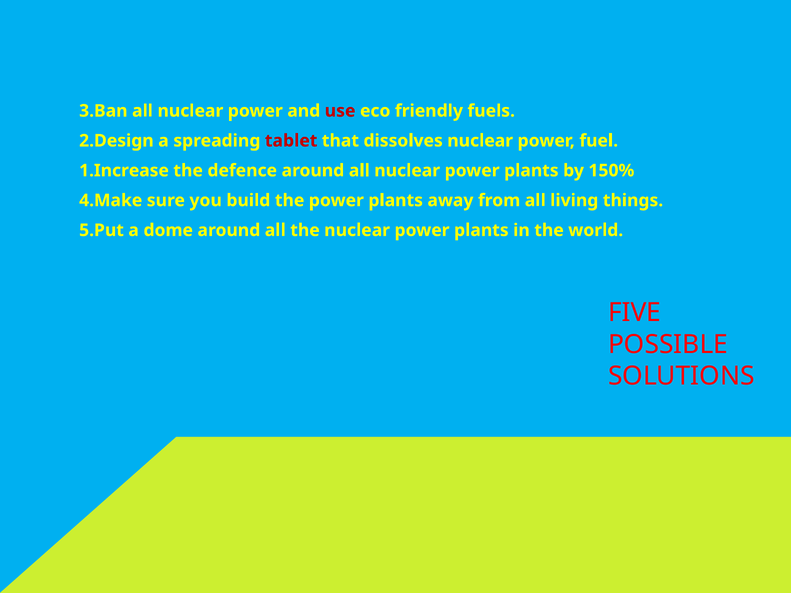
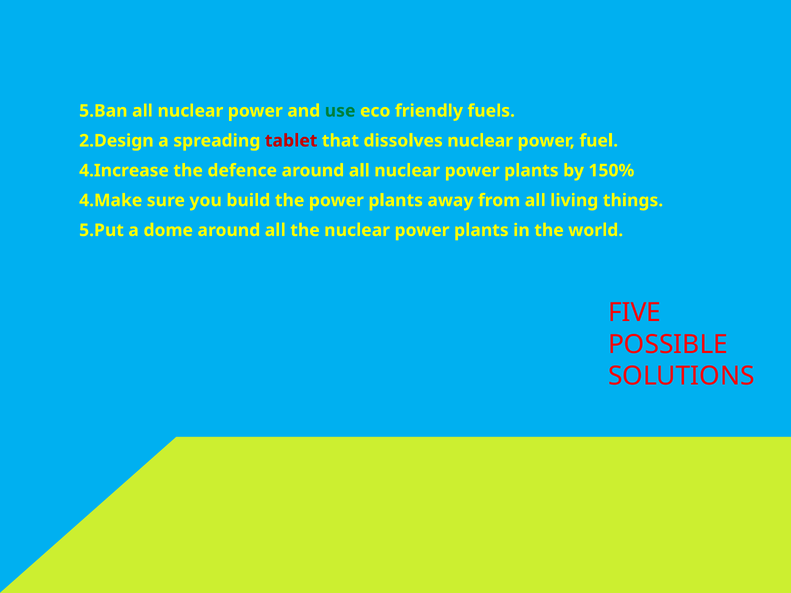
3.Ban: 3.Ban -> 5.Ban (103, 111)
use colour: red -> green (340, 111)
1.Increase: 1.Increase -> 4.Increase (124, 171)
